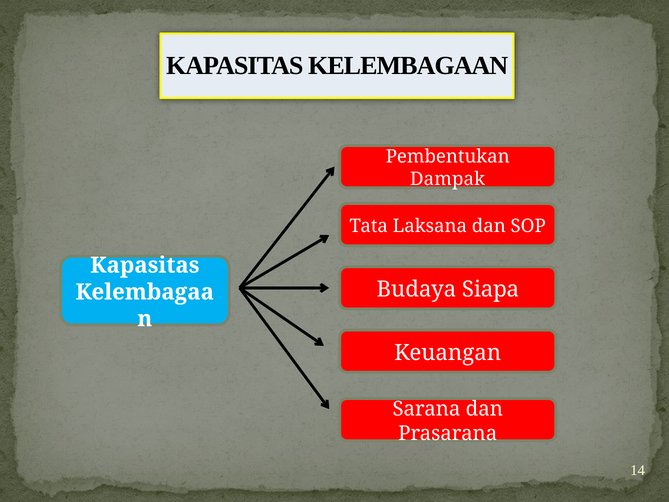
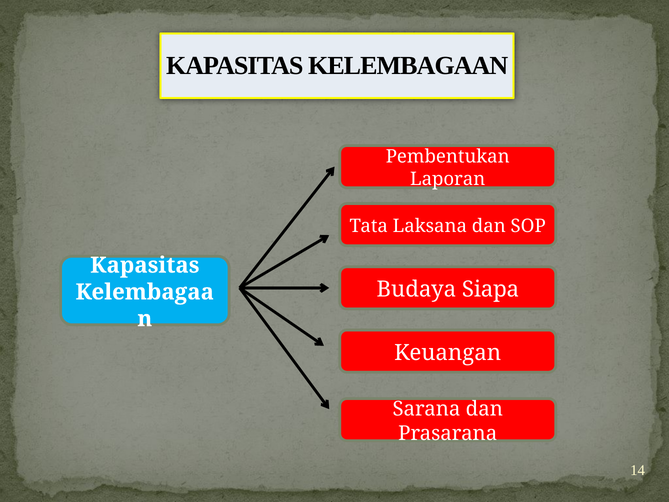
Dampak: Dampak -> Laporan (448, 179)
